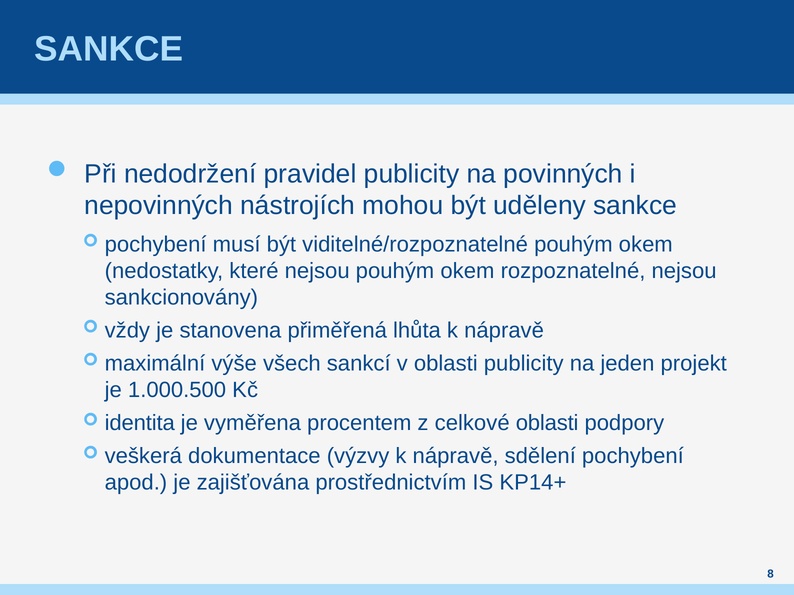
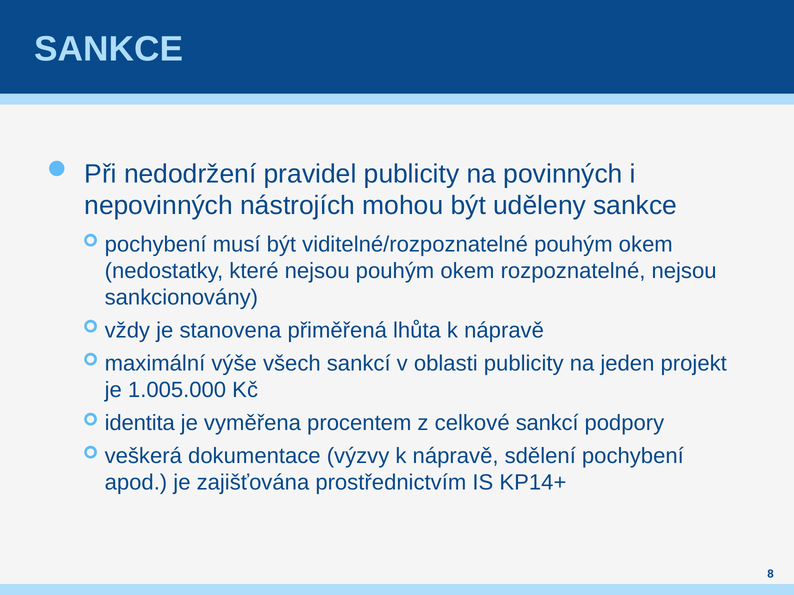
1.000.500: 1.000.500 -> 1.005.000 (177, 390)
celkové oblasti: oblasti -> sankcí (547, 423)
